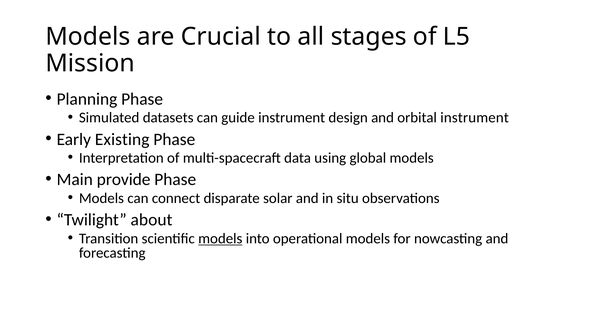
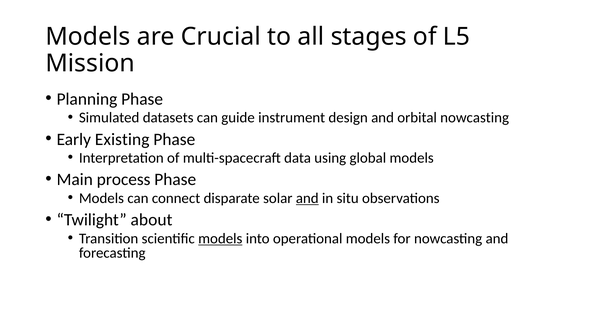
orbital instrument: instrument -> nowcasting (475, 118)
provide: provide -> process (124, 180)
and underline: none -> present (307, 198)
